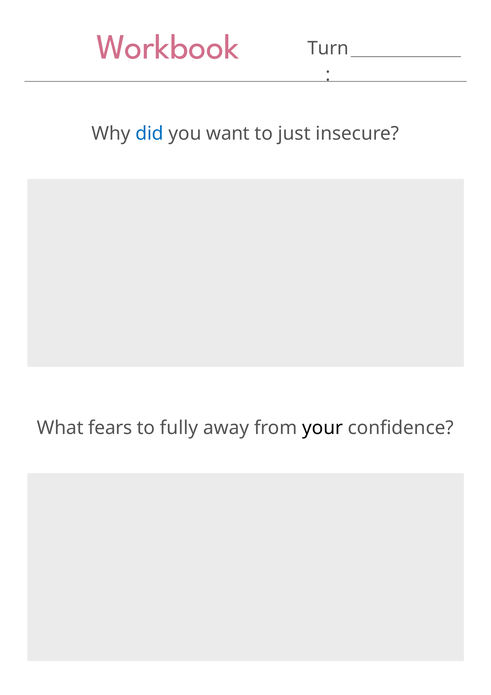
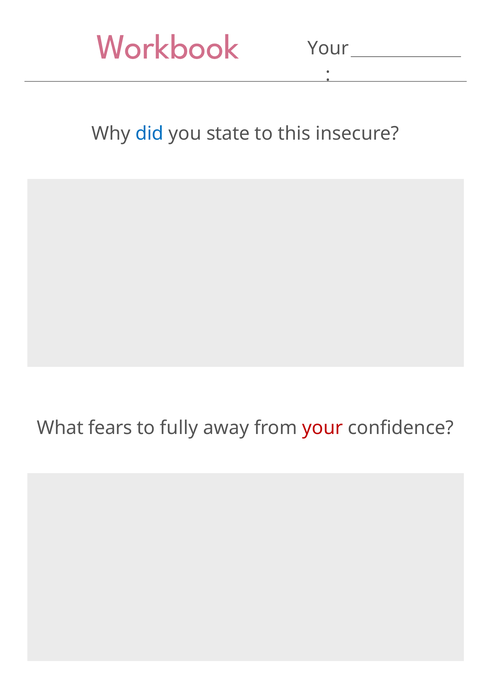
Turn: Turn -> Your (328, 48)
want: want -> state (228, 134)
just: just -> this (294, 134)
your colour: black -> red (323, 428)
